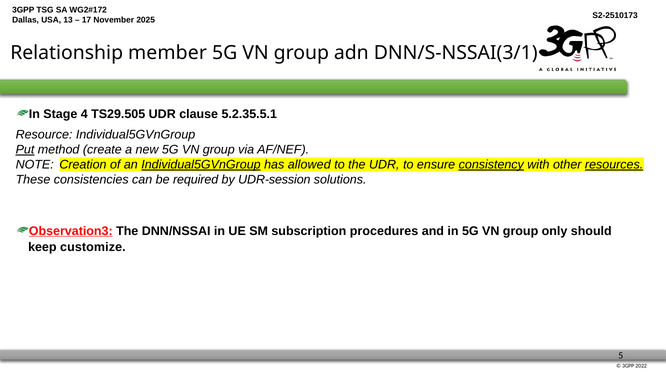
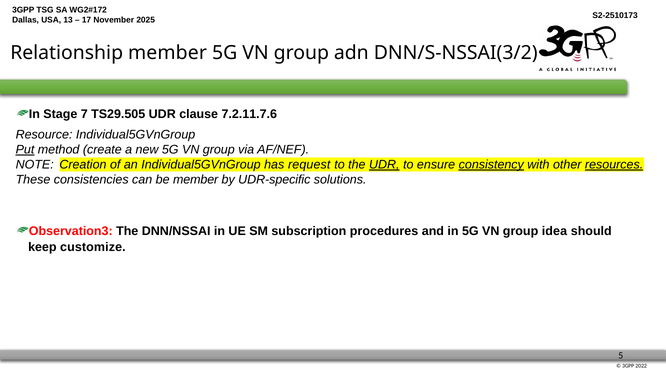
DNN/S-NSSAI(3/1: DNN/S-NSSAI(3/1 -> DNN/S-NSSAI(3/2 (456, 53)
4: 4 -> 7 (84, 114)
5.2.35.5.1: 5.2.35.5.1 -> 7.2.11.7.6 (249, 114)
Individual5GVnGroup underline: present -> none (201, 165)
allowed: allowed -> request (309, 165)
UDR underline: none -> present (384, 165)
be required: required -> member (196, 180)
UDR-session: UDR-session -> UDR-specific (274, 180)
Observation3 underline: present -> none (71, 231)
only: only -> idea (554, 231)
